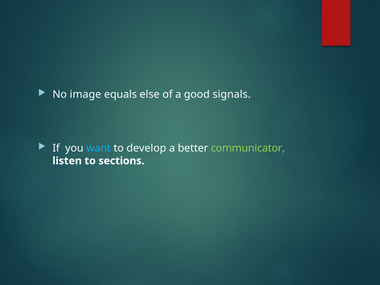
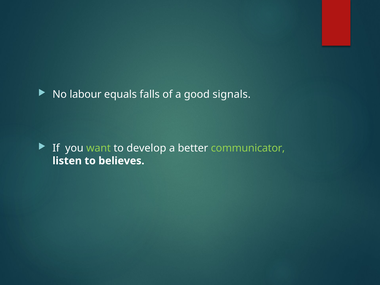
image: image -> labour (86, 94)
else: else -> falls (150, 94)
want colour: light blue -> light green (99, 148)
sections: sections -> believes (121, 161)
